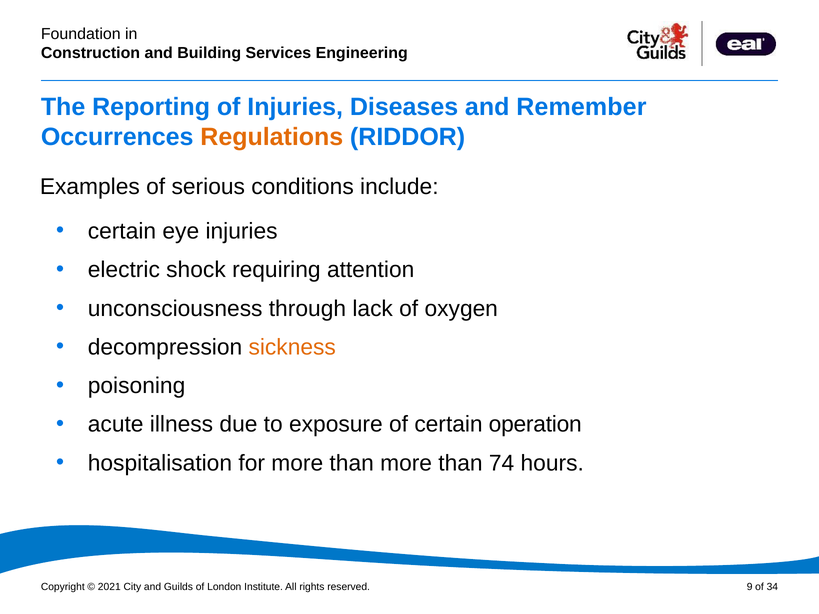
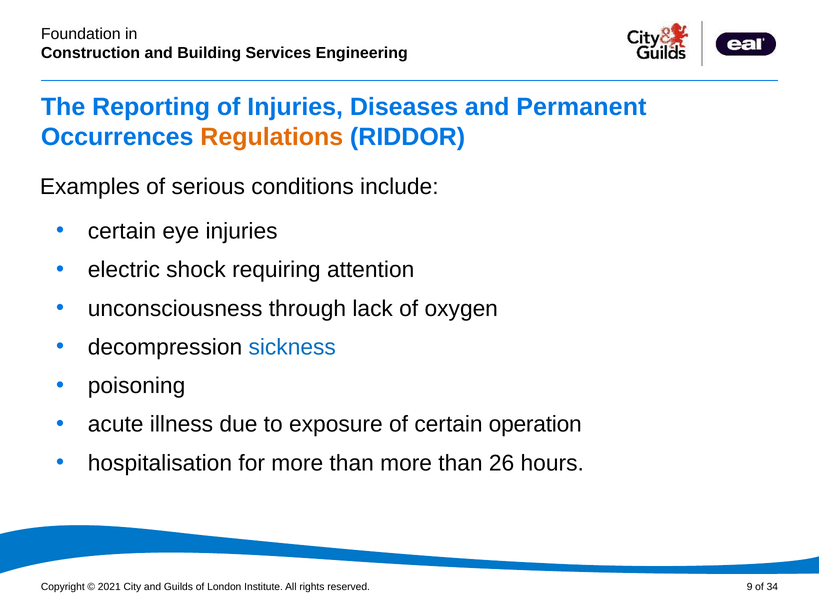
Remember: Remember -> Permanent (581, 107)
sickness colour: orange -> blue (292, 347)
74: 74 -> 26 (502, 463)
